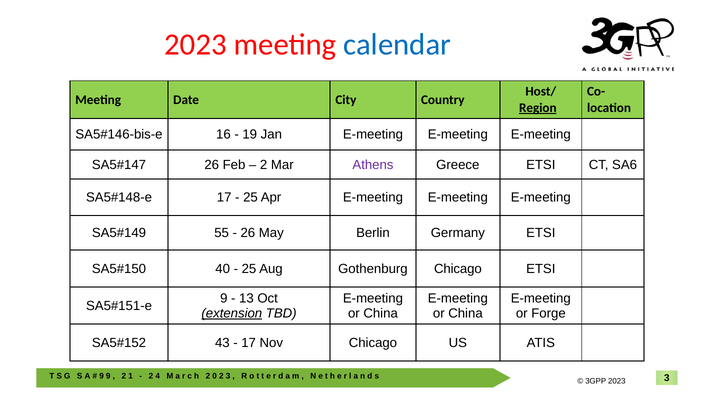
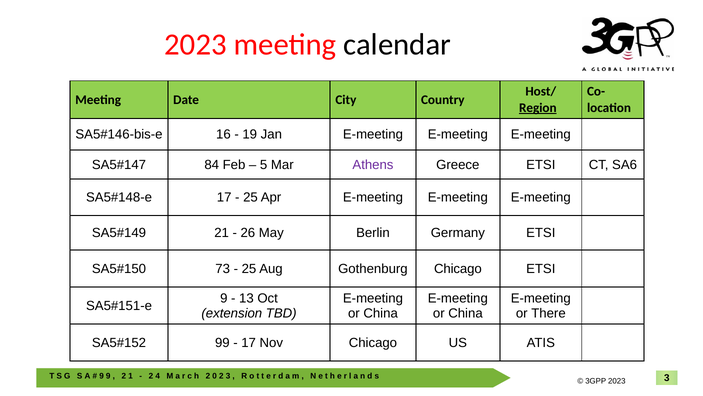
calendar colour: blue -> black (397, 45)
26: 26 -> 84 (212, 165)
2: 2 -> 5 (264, 165)
55: 55 -> 21 (222, 233)
40: 40 -> 73 (223, 269)
extension underline: present -> none (232, 313)
Forge: Forge -> There (549, 313)
43: 43 -> 99 (222, 342)
